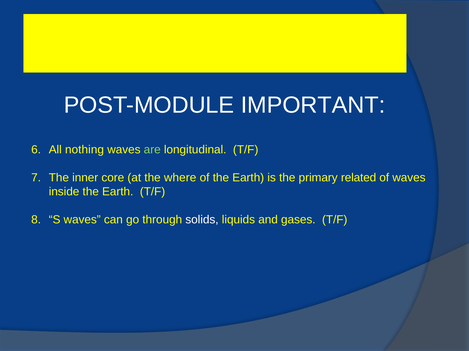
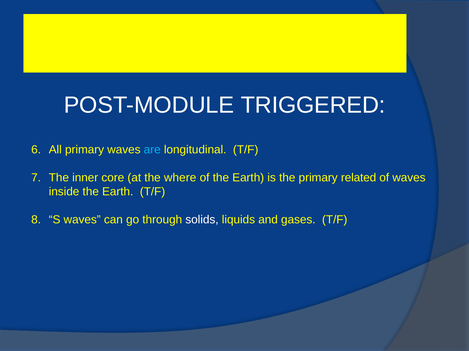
IMPORTANT: IMPORTANT -> TRIGGERED (313, 105)
All nothing: nothing -> primary (85, 150)
are colour: light green -> light blue (152, 150)
